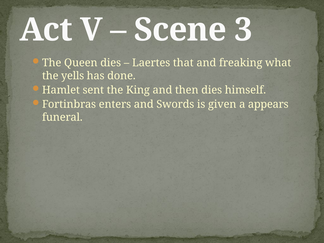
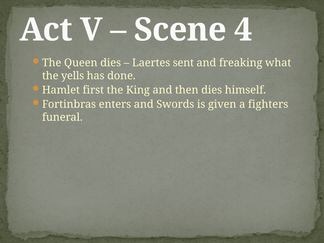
3: 3 -> 4 (243, 30)
that: that -> sent (183, 63)
sent: sent -> first (93, 90)
appears: appears -> fighters (268, 104)
